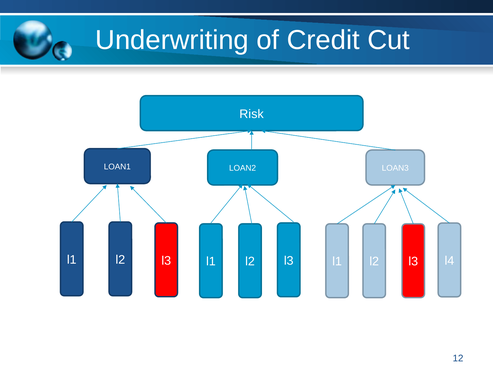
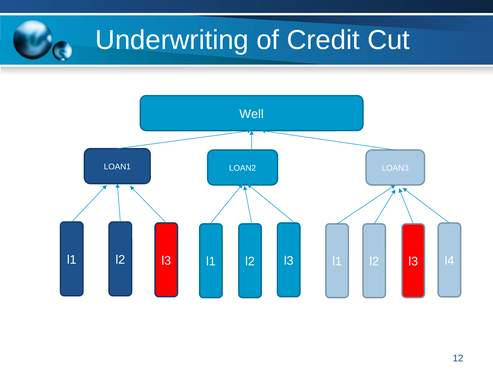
Risk: Risk -> Well (252, 114)
